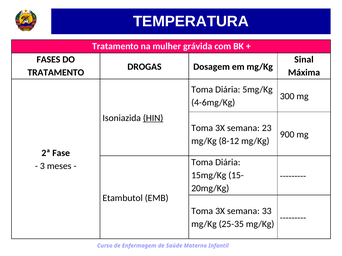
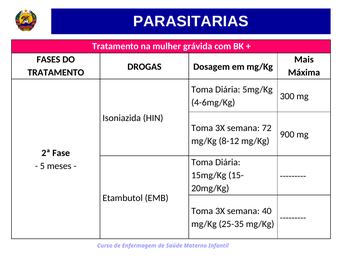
TEMPERATURA: TEMPERATURA -> PARASITARIAS (191, 21)
Sinal: Sinal -> Mais (304, 59)
HIN underline: present -> none (153, 118)
23: 23 -> 72 (267, 128)
3: 3 -> 5 (42, 166)
33: 33 -> 40 (267, 212)
